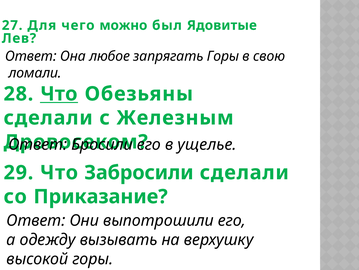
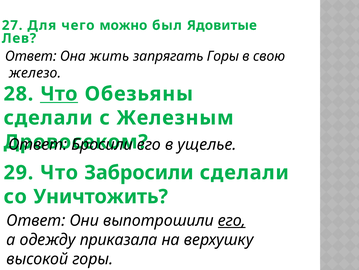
любое: любое -> жить (109, 56)
ломали: ломали -> железо (35, 73)
Приказание: Приказание -> Уничтожить (101, 196)
его underline: none -> present (232, 220)
вызывать: вызывать -> приказала (119, 239)
